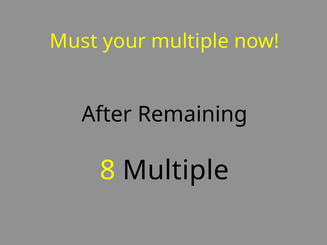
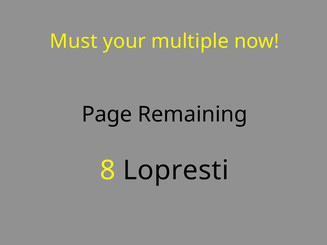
After: After -> Page (107, 115)
8 Multiple: Multiple -> Lopresti (176, 171)
